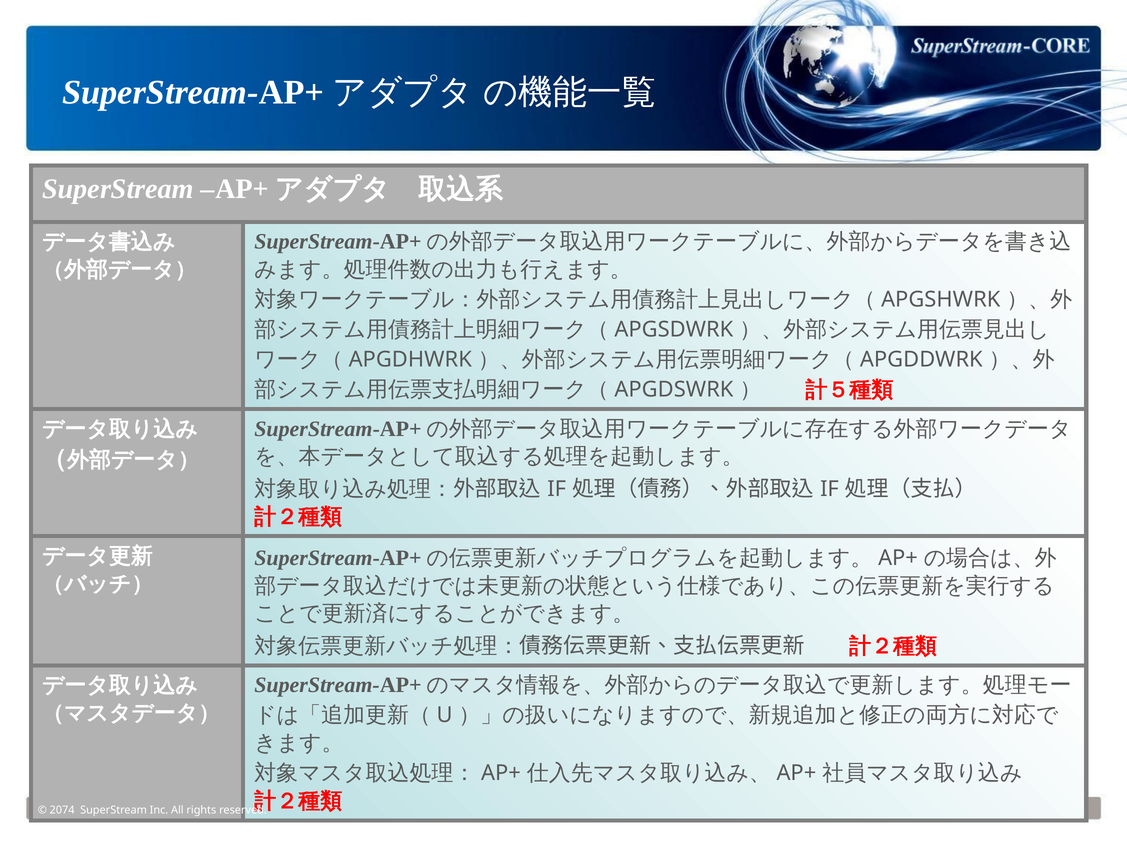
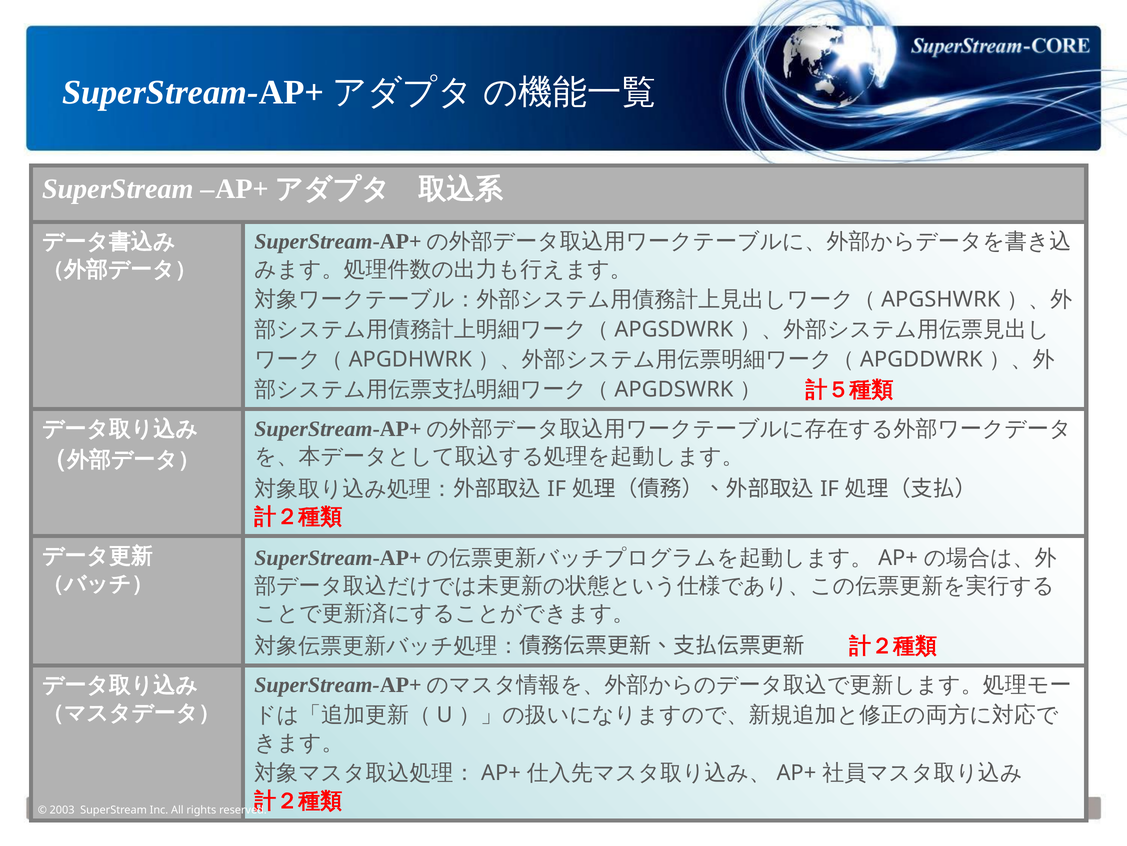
2074: 2074 -> 2003 (62, 809)
